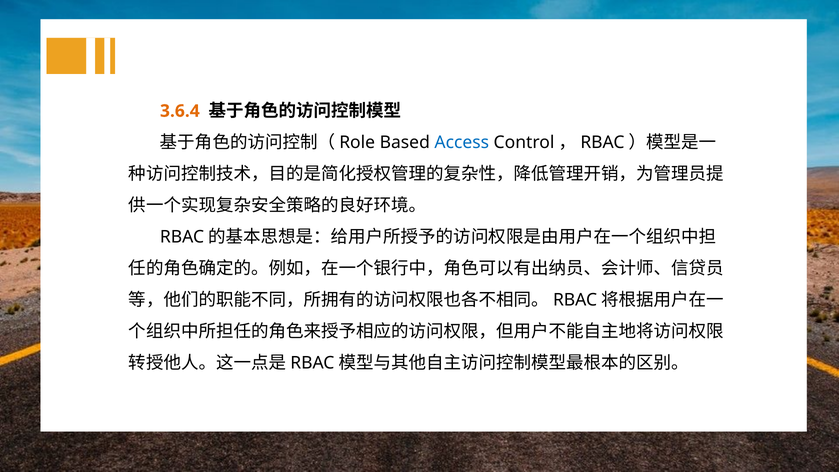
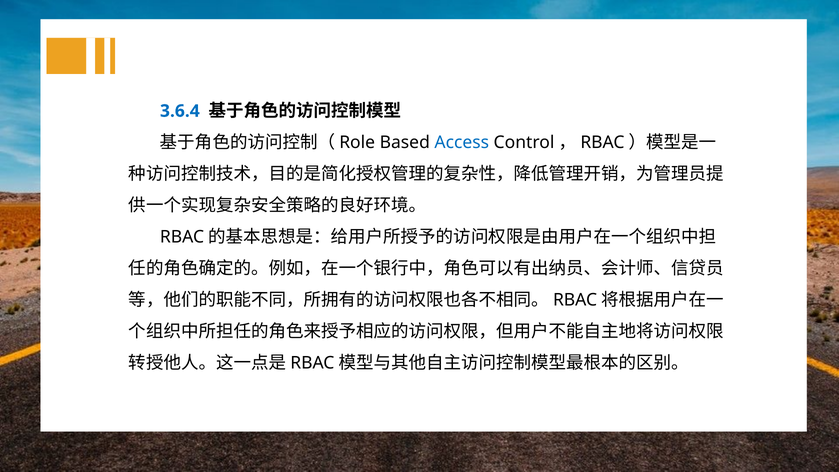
3.6.4 colour: orange -> blue (180, 111)
